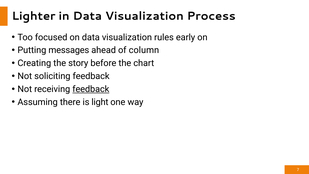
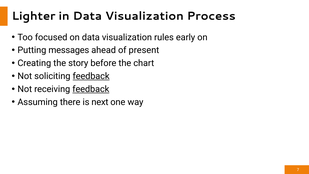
column: column -> present (144, 50)
feedback underline: none -> present (91, 76)
light: light -> next (100, 102)
